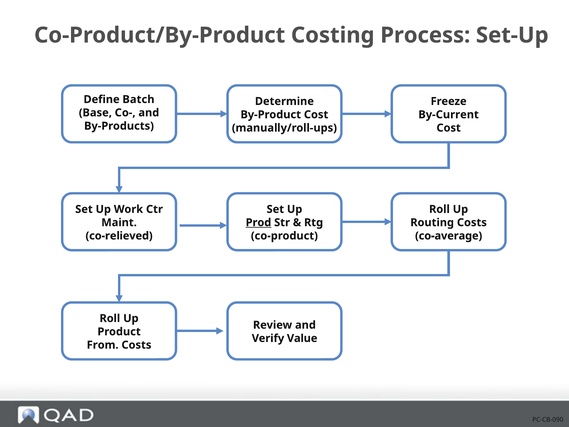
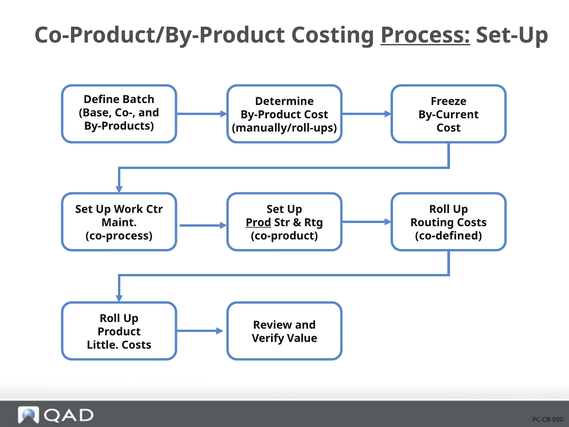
Process underline: none -> present (425, 35)
co-relieved: co-relieved -> co-process (119, 236)
co-average: co-average -> co-defined (449, 236)
From: From -> Little (103, 345)
